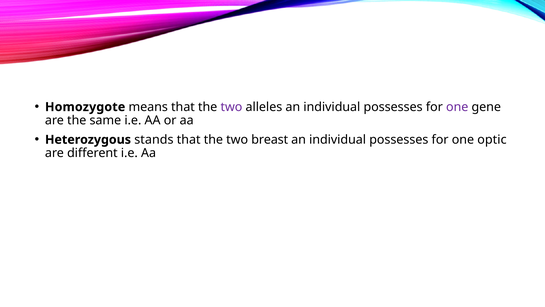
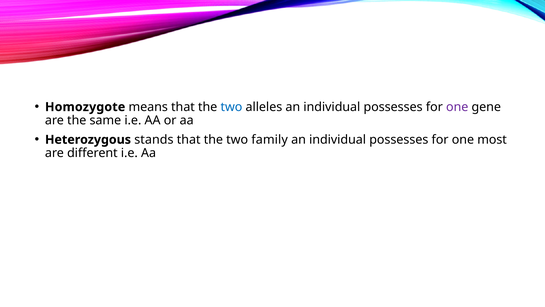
two colour: purple -> blue (231, 107)
breast: breast -> family (270, 139)
optic: optic -> most (492, 139)
